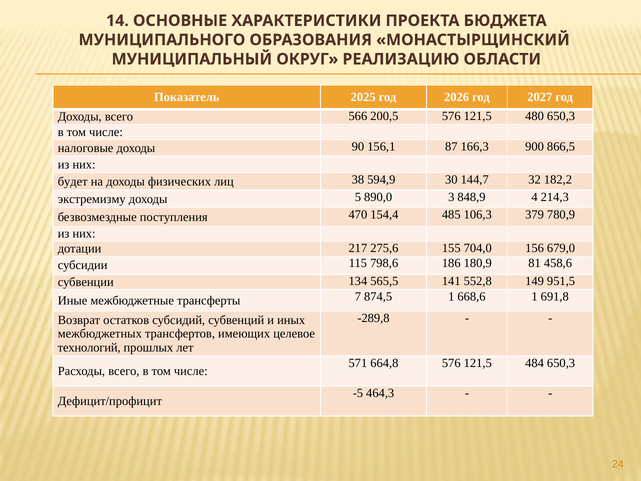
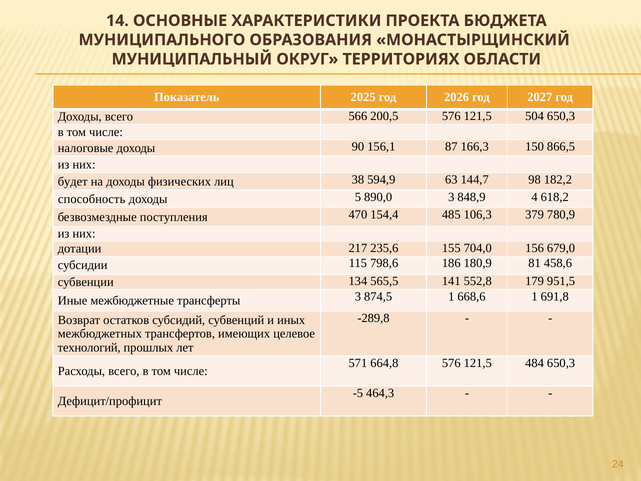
РЕАЛИЗАЦИЮ: РЕАЛИЗАЦИЮ -> ТЕРРИТОРИЯХ (401, 59)
480: 480 -> 504 (535, 116)
900: 900 -> 150 (535, 147)
30: 30 -> 63 (451, 180)
32: 32 -> 98 (535, 180)
экстремизму: экстремизму -> способность (92, 199)
214,3: 214,3 -> 618,2 (555, 197)
275,6: 275,6 -> 235,6 (384, 248)
149: 149 -> 179 (535, 281)
трансферты 7: 7 -> 3 (358, 296)
